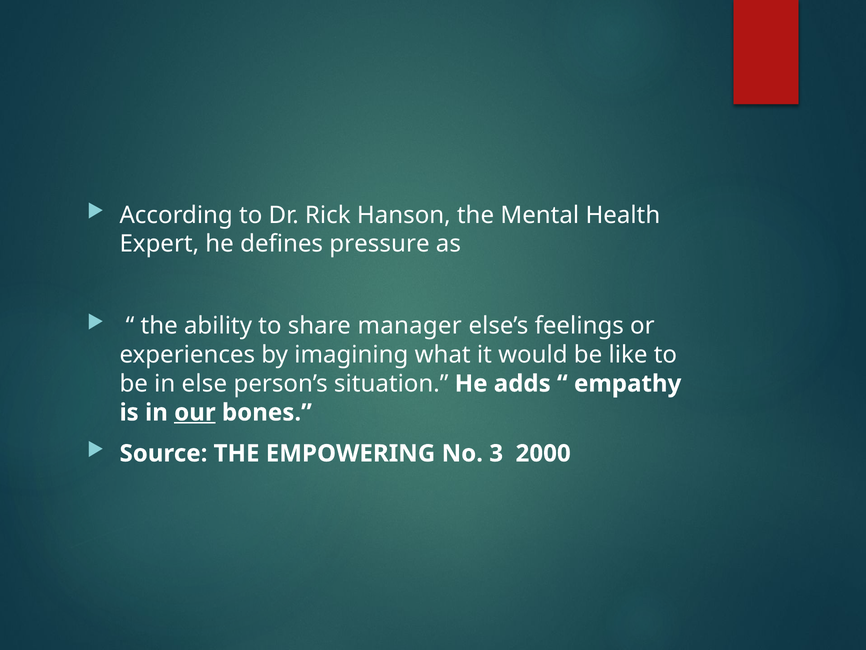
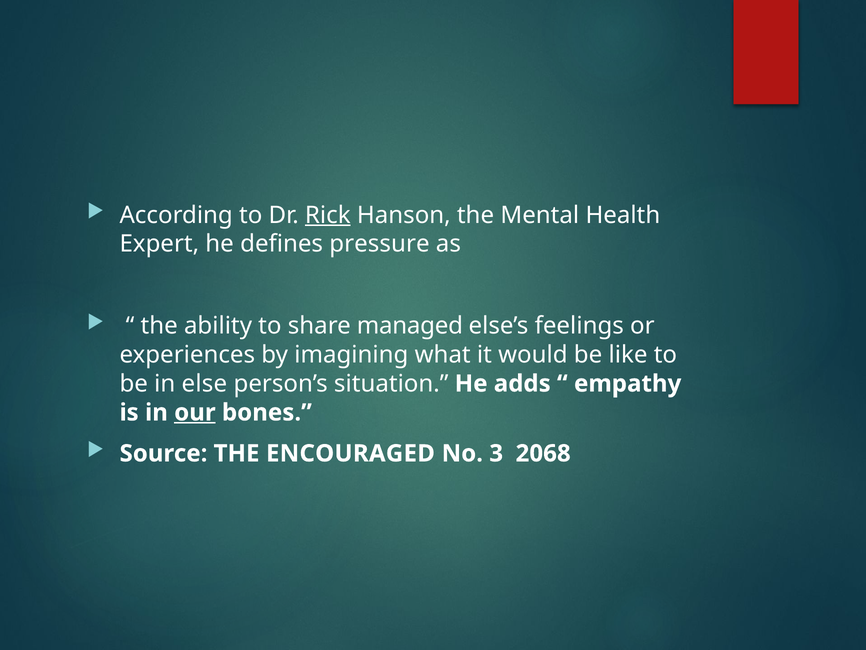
Rick underline: none -> present (328, 215)
manager: manager -> managed (410, 326)
EMPOWERING: EMPOWERING -> ENCOURAGED (350, 453)
2000: 2000 -> 2068 (543, 453)
